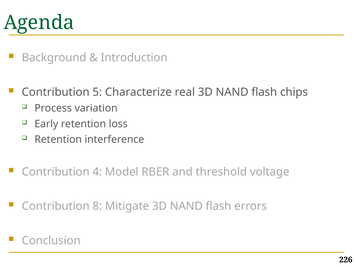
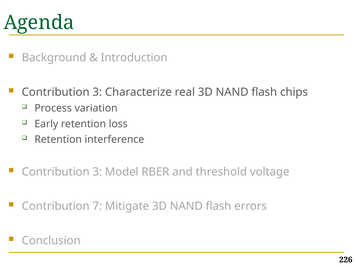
5: 5 -> 3 (97, 92)
4: 4 -> 3 (97, 172)
8: 8 -> 7 (97, 206)
